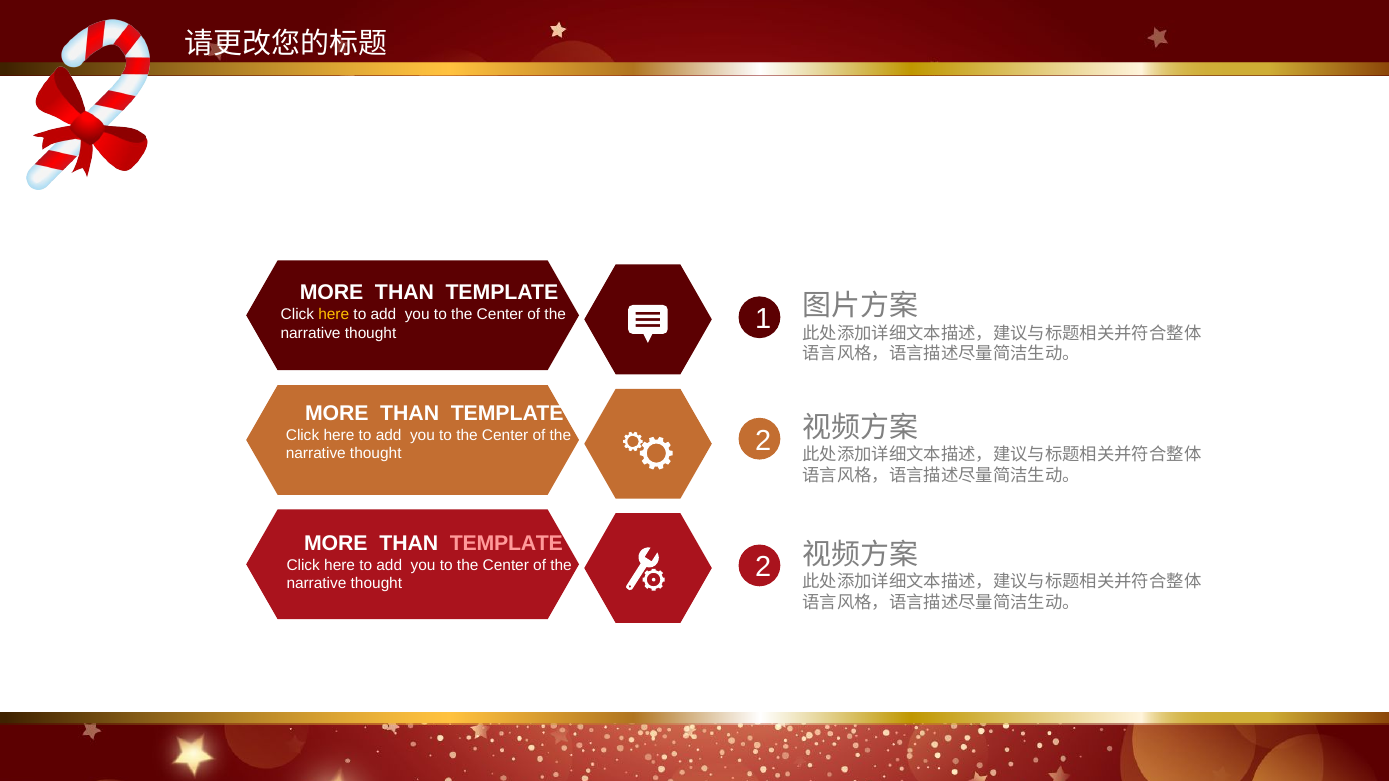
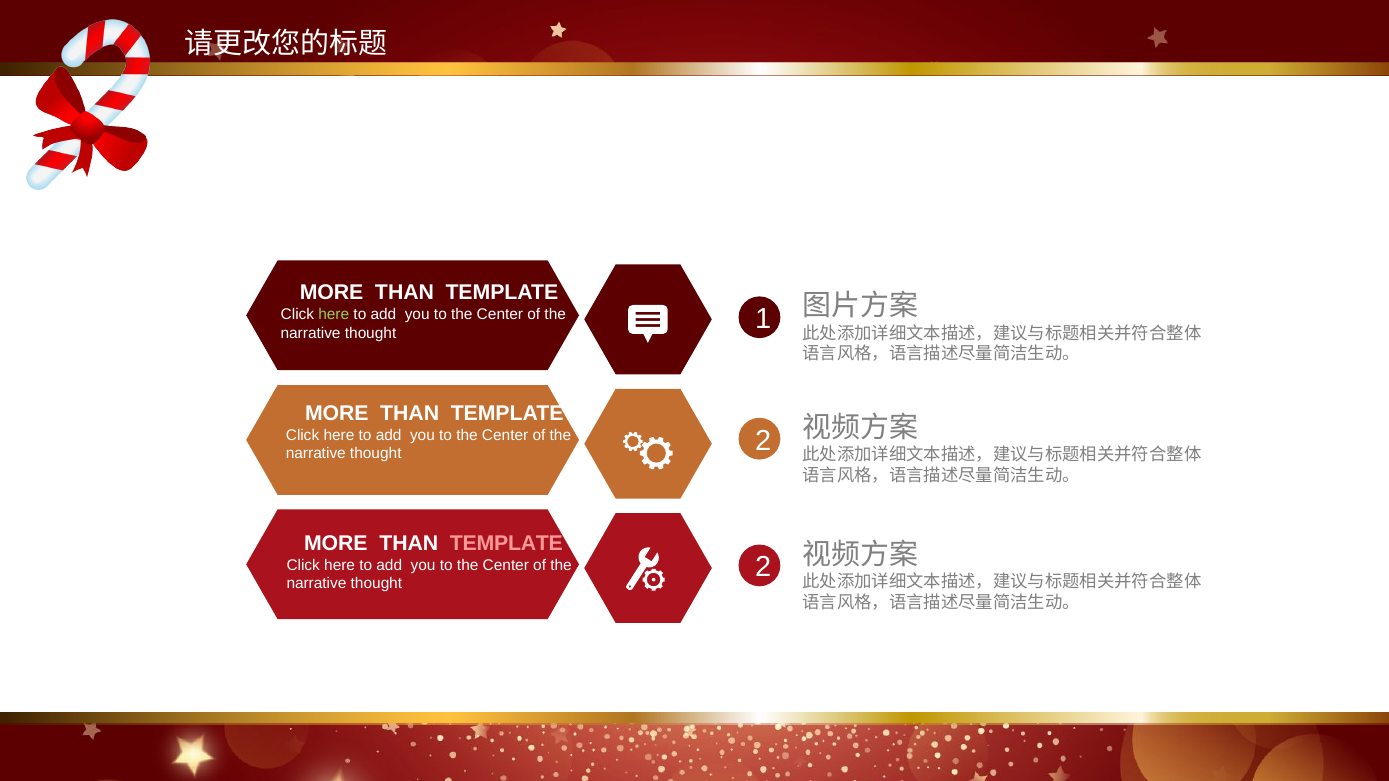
here colour: yellow -> light green (334, 315)
